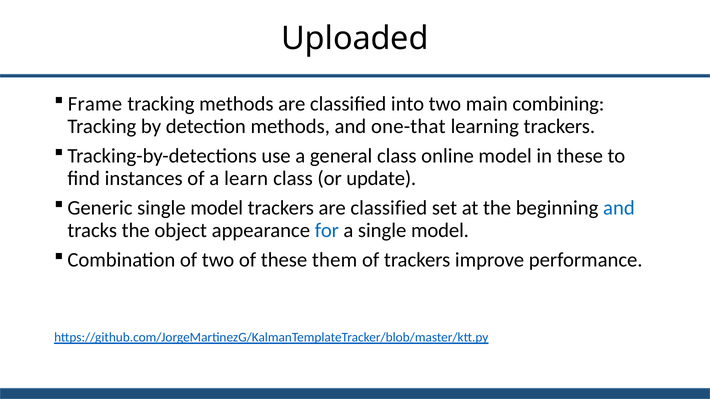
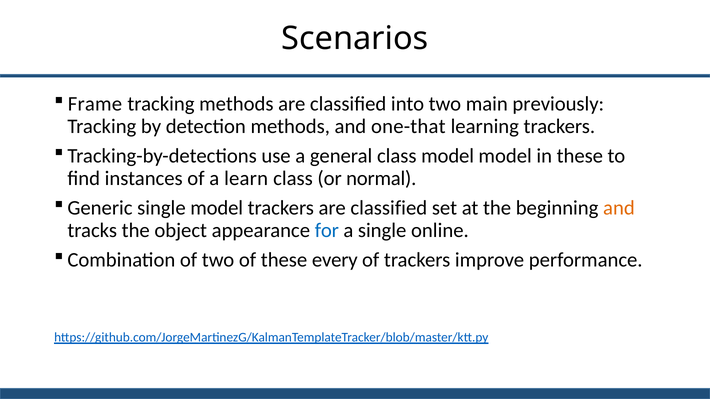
Uploaded: Uploaded -> Scenarios (355, 38)
combining: combining -> previously (558, 104)
class online: online -> model (448, 156)
update: update -> normal (381, 178)
and colour: blue -> orange (619, 208)
a single model: model -> online (440, 230)
them: them -> every (335, 260)
